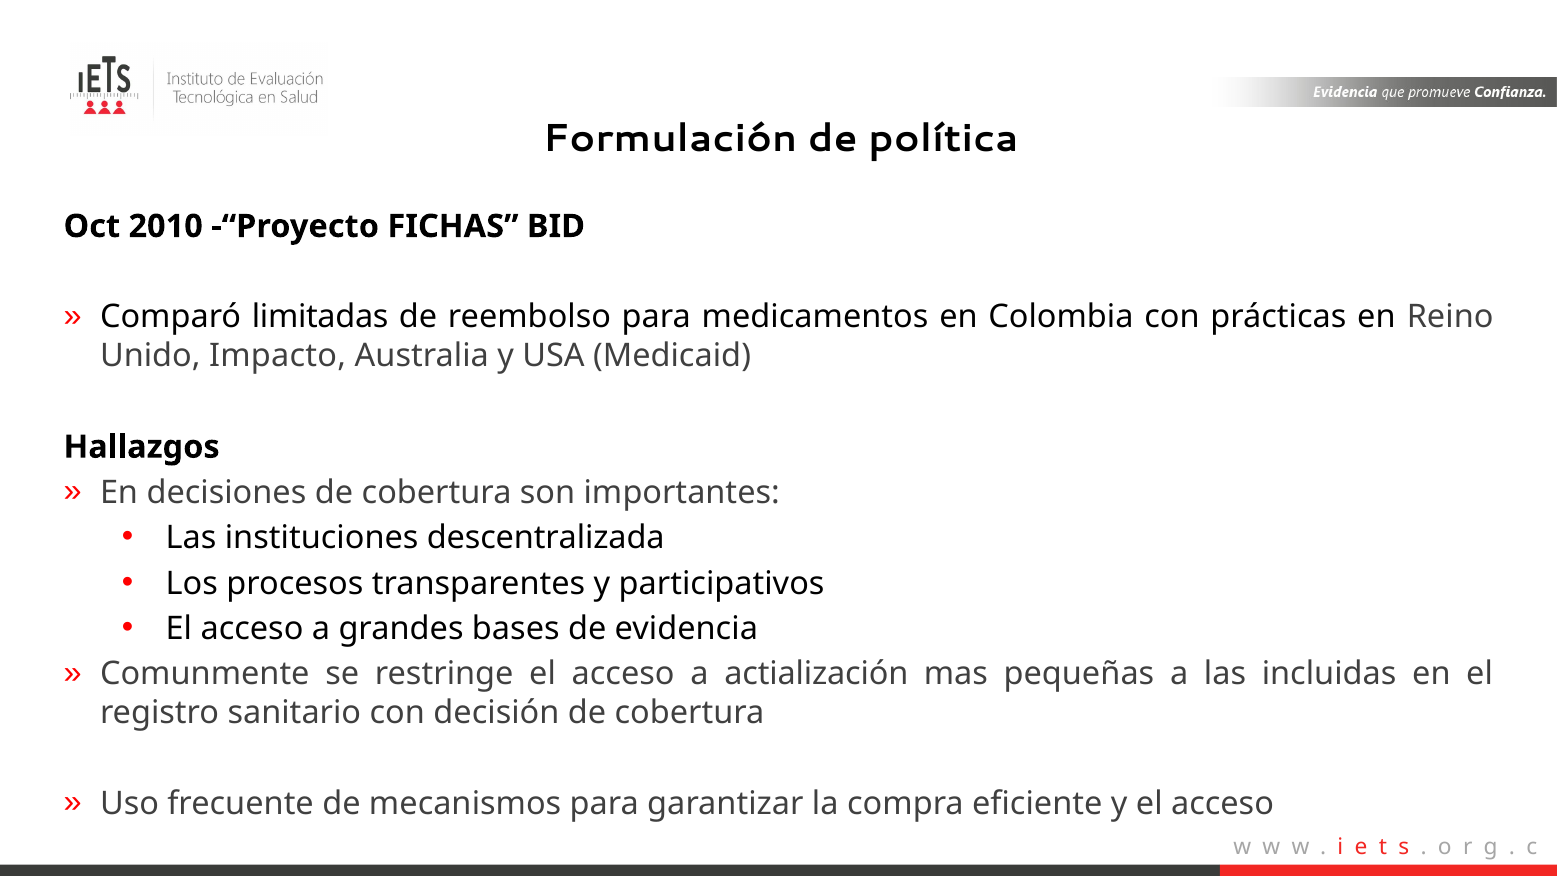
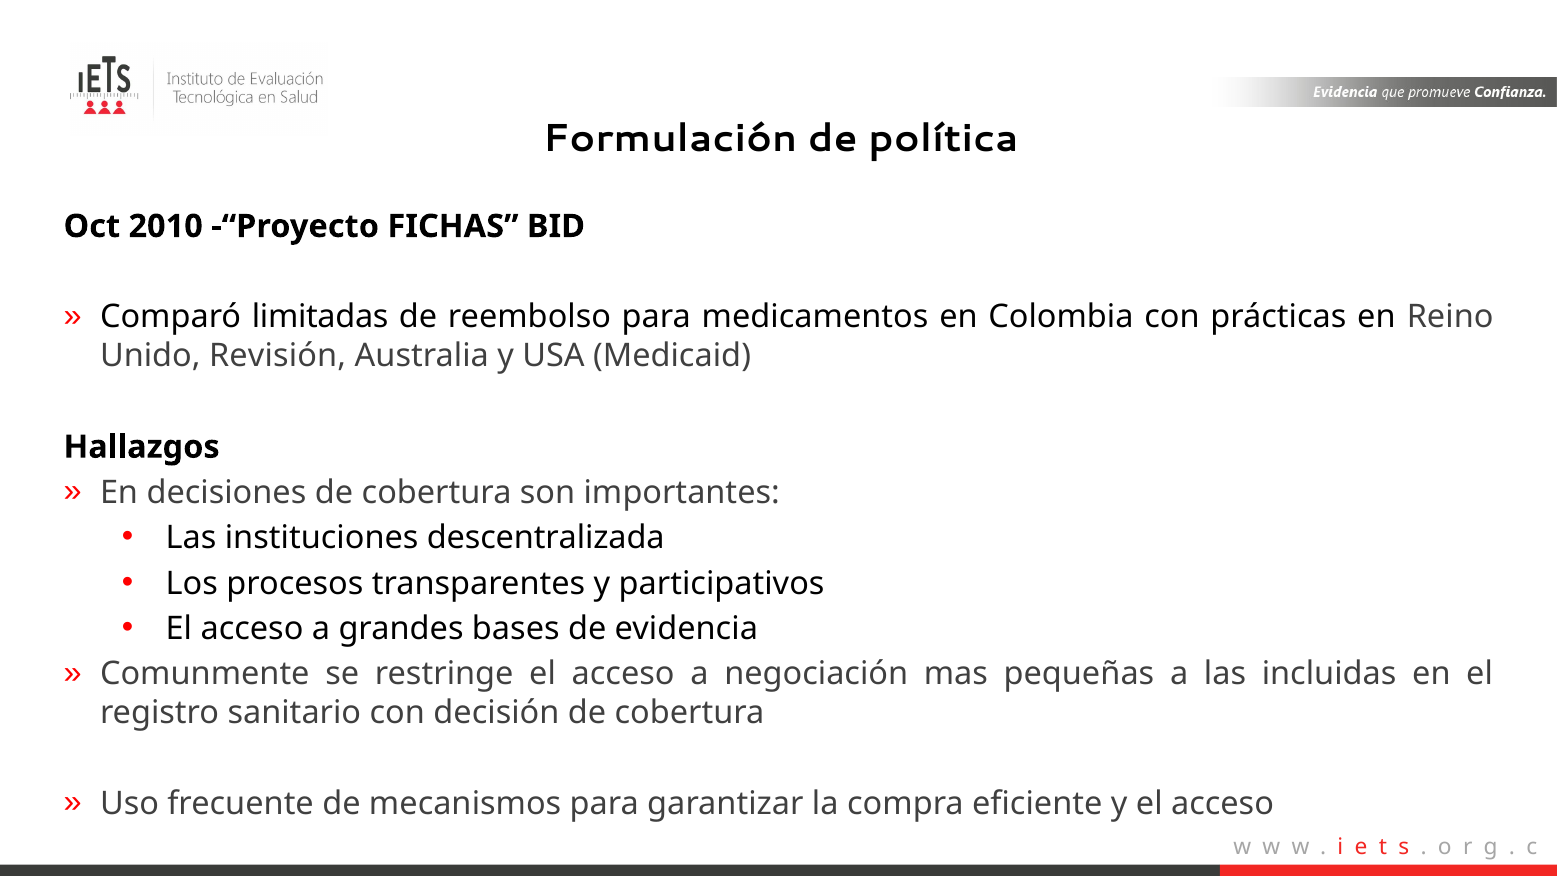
Impacto: Impacto -> Revisión (278, 356)
actialización: actialización -> negociación (816, 674)
